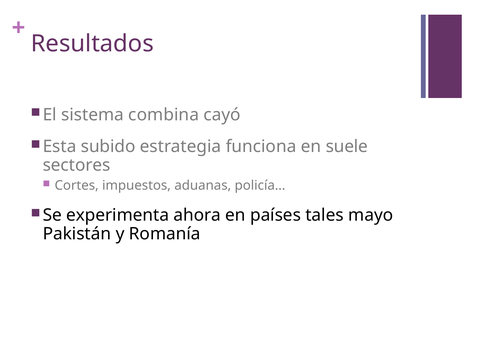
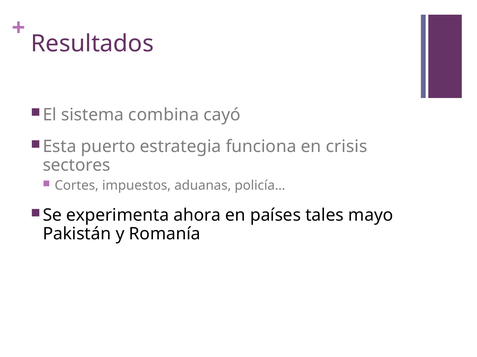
subido: subido -> puerto (108, 147)
suele: suele -> crisis (347, 147)
